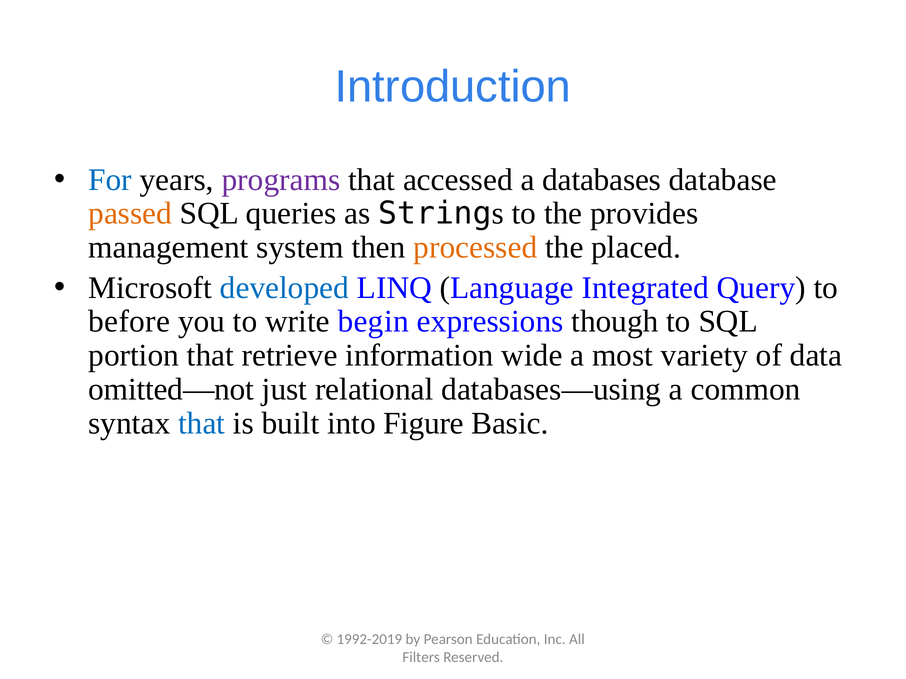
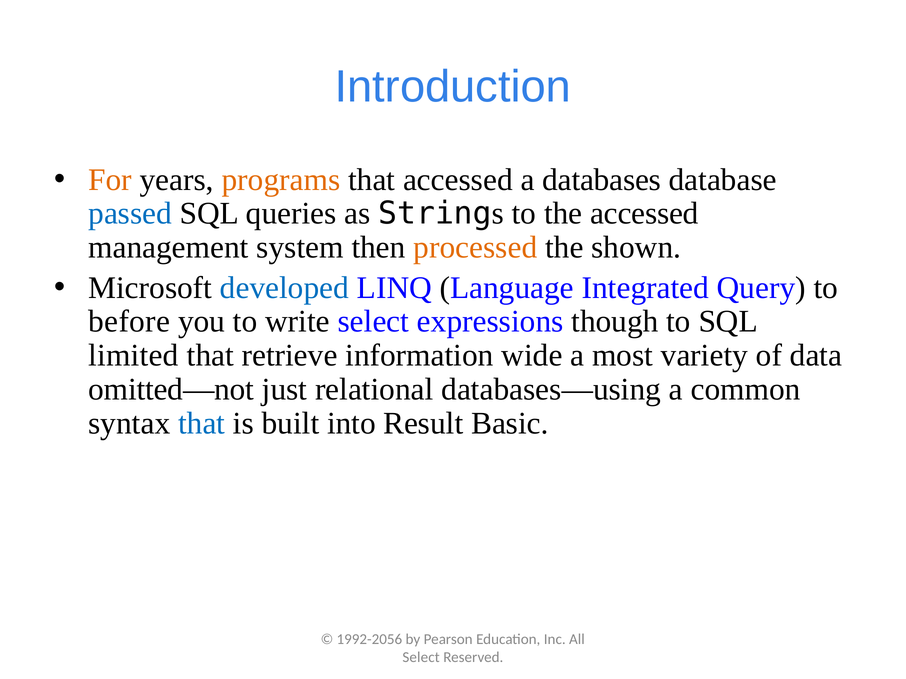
For colour: blue -> orange (110, 180)
programs colour: purple -> orange (281, 180)
passed colour: orange -> blue (130, 214)
the provides: provides -> accessed (644, 214)
placed: placed -> shown (636, 248)
write begin: begin -> select (373, 322)
portion: portion -> limited (134, 356)
Figure: Figure -> Result (423, 424)
1992-2019: 1992-2019 -> 1992-2056 (369, 640)
Filters: Filters -> Select (421, 658)
